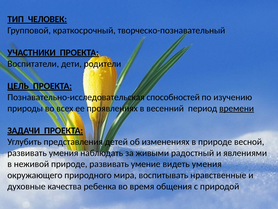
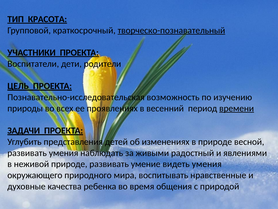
ЧЕЛОВЕК: ЧЕЛОВЕК -> КРАСОТА (47, 19)
творческо-познавательный underline: none -> present (171, 30)
способностей: способностей -> возможность (173, 97)
